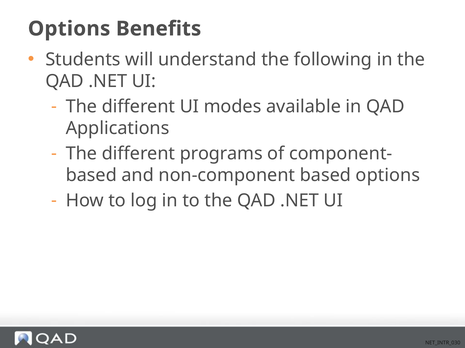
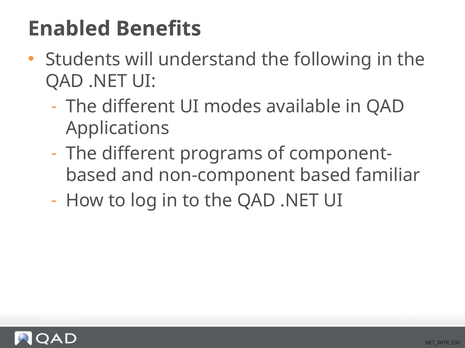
Options: Options -> Enabled (69, 29)
based options: options -> familiar (388, 176)
